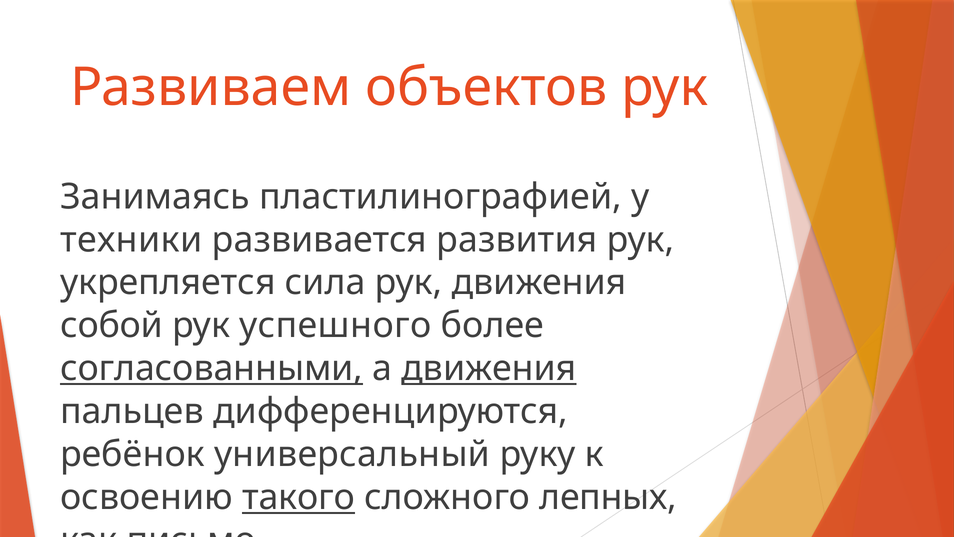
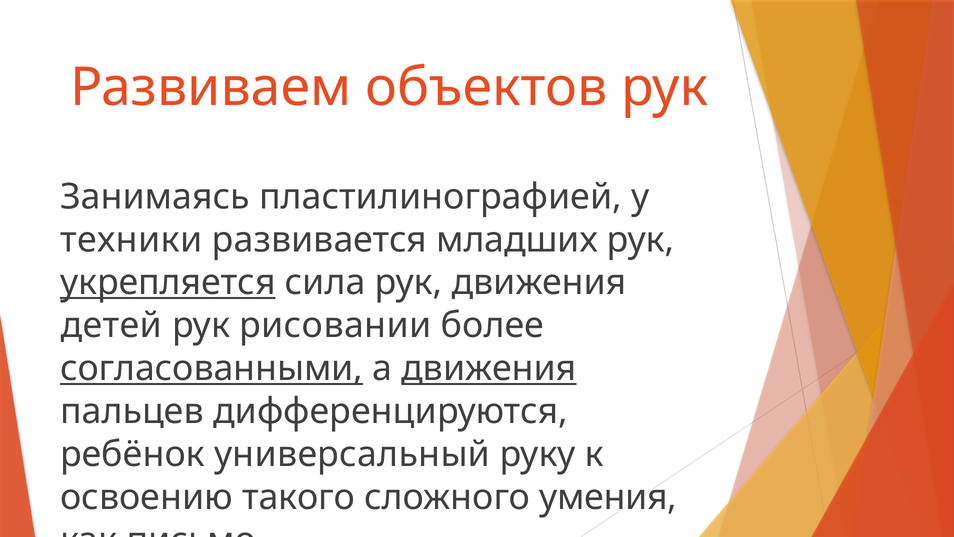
развития: развития -> младших (517, 240)
укрепляется underline: none -> present (168, 282)
собой: собой -> детей (111, 325)
успешного: успешного -> рисовании (335, 325)
такого underline: present -> none (299, 497)
лепных: лепных -> умения (608, 497)
